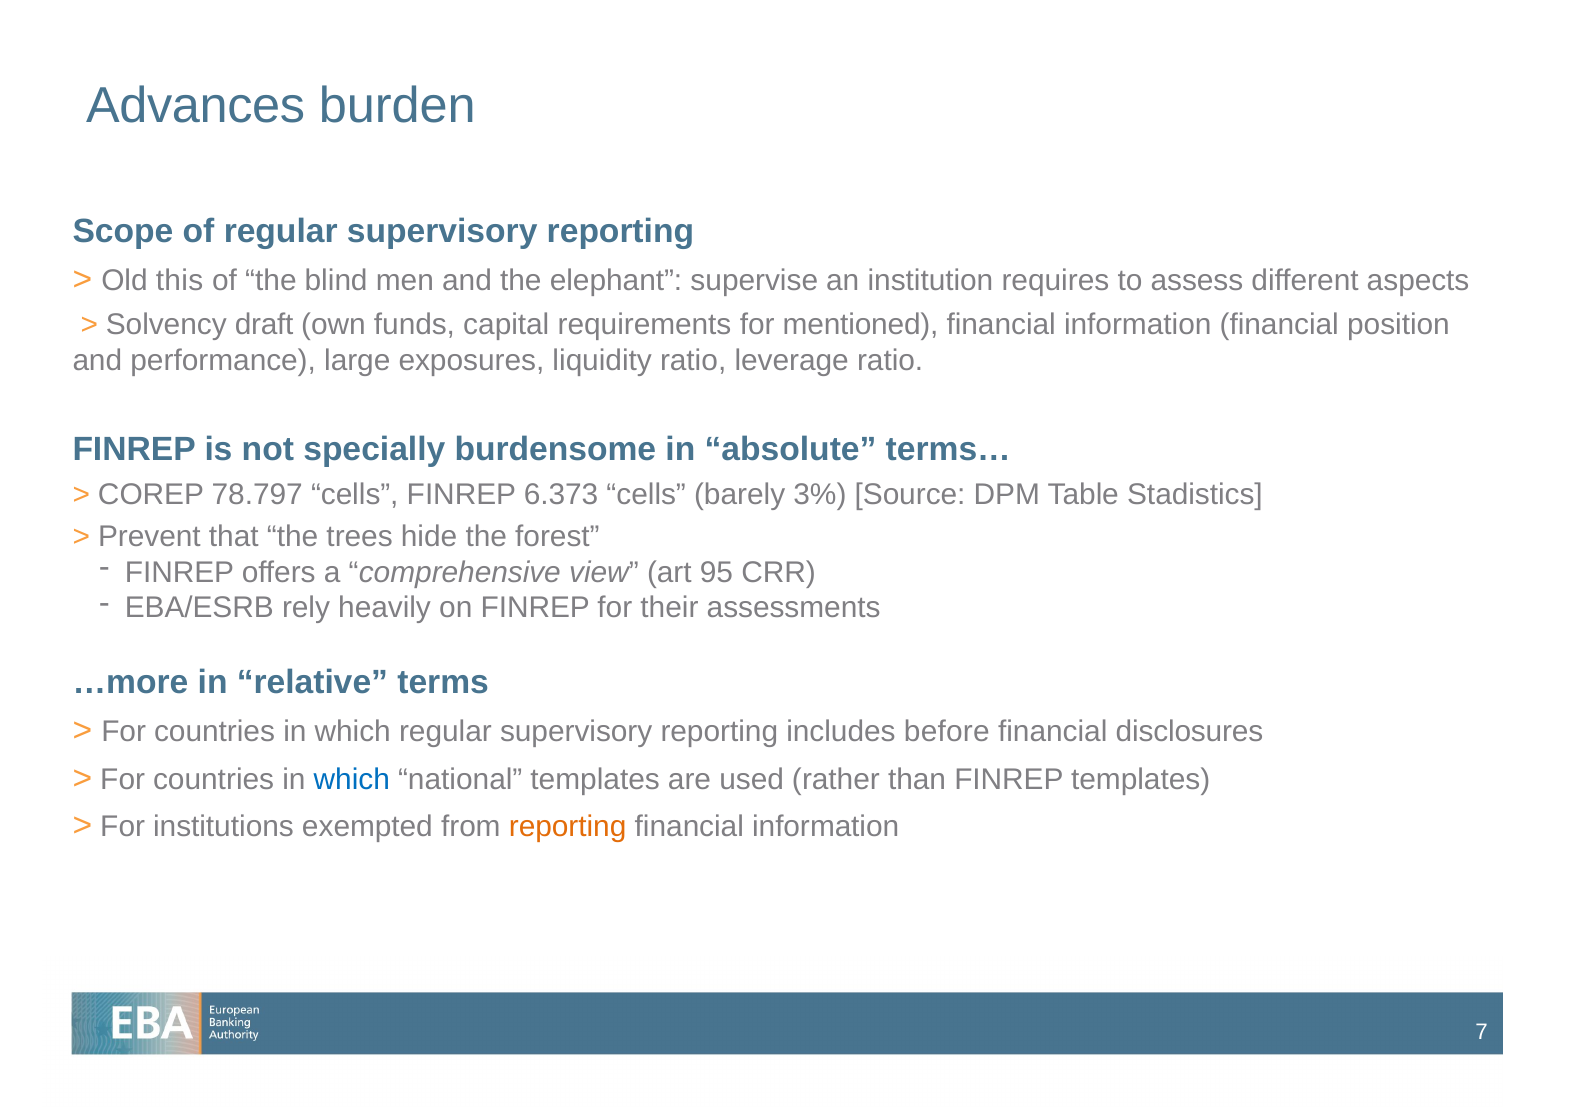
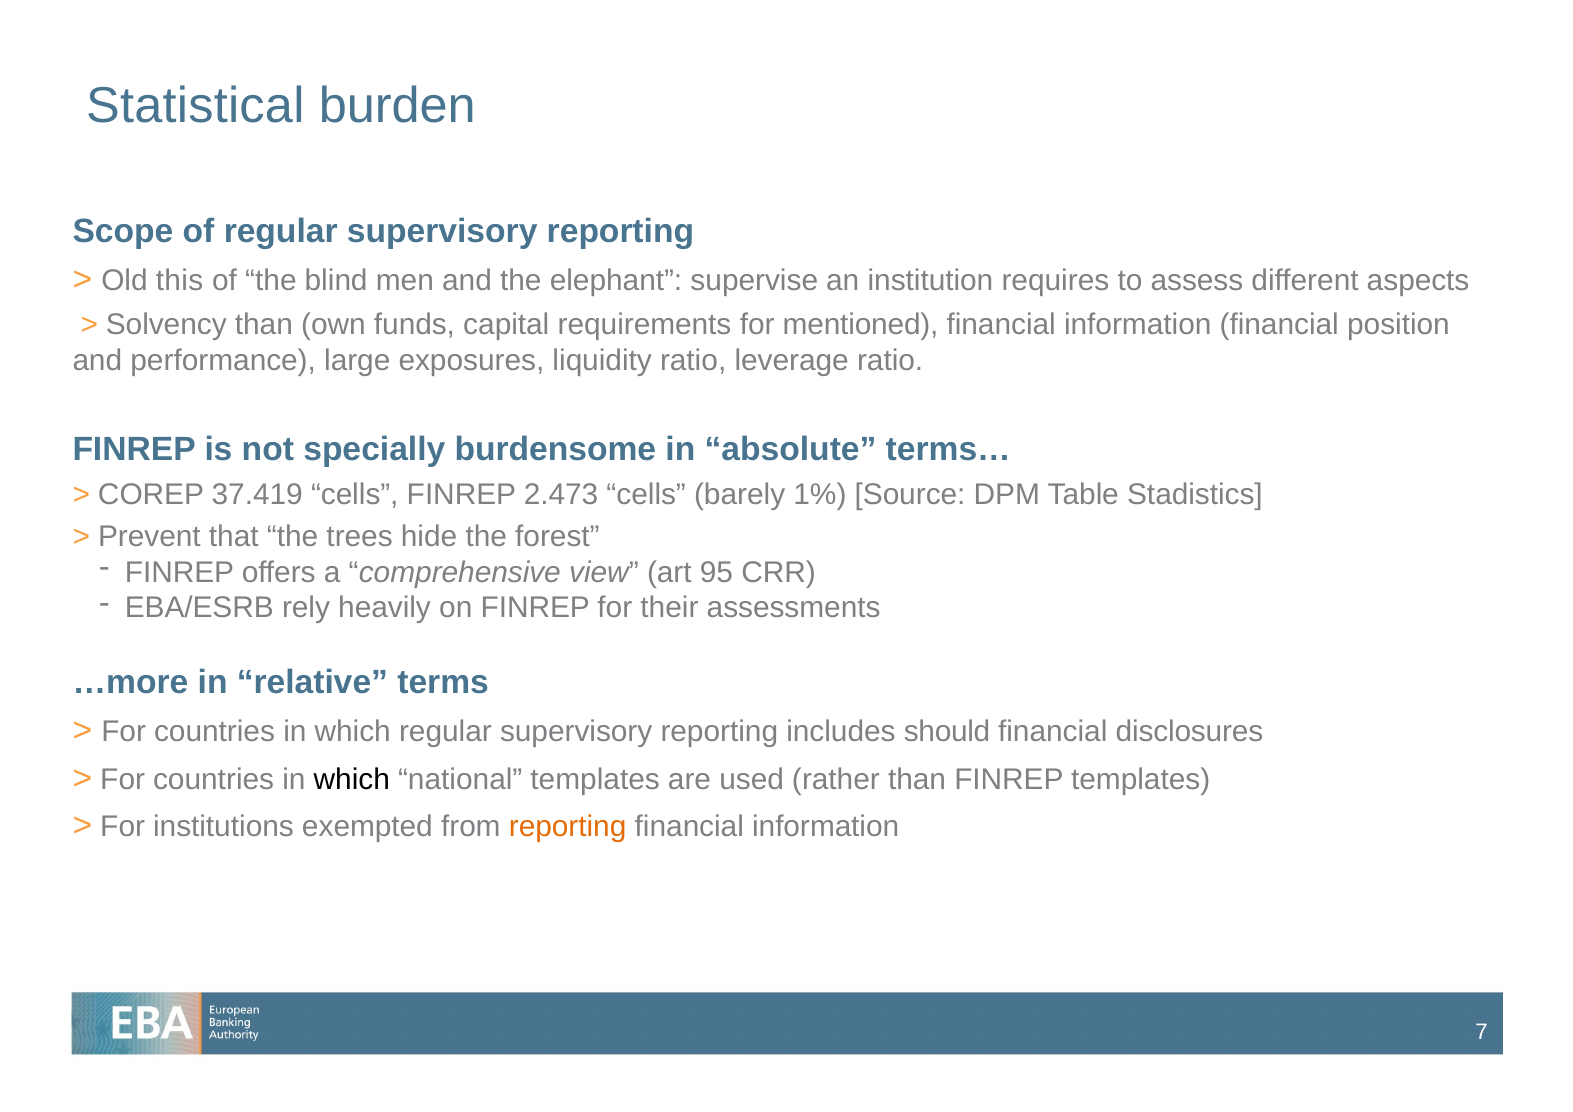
Advances: Advances -> Statistical (195, 106)
Solvency draft: draft -> than (264, 324)
78.797: 78.797 -> 37.419 (257, 495)
6.373: 6.373 -> 2.473 (561, 495)
3%: 3% -> 1% (820, 495)
before: before -> should (947, 732)
which colour: blue -> black (352, 779)
